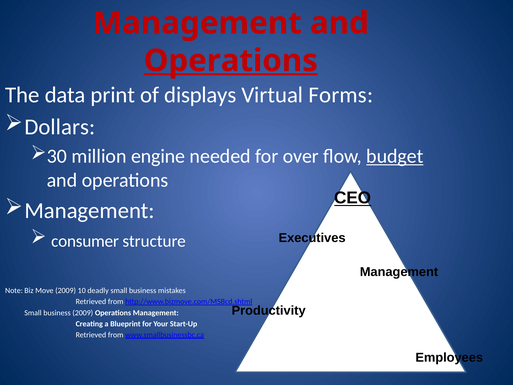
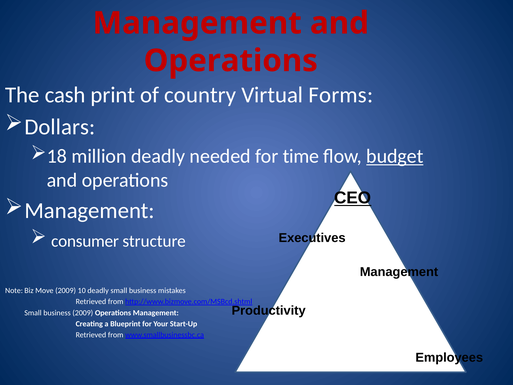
Operations underline: present -> none (231, 61)
data: data -> cash (65, 95)
displays: displays -> country (200, 95)
30: 30 -> 18 (57, 156)
million engine: engine -> deadly (158, 156)
over: over -> time (301, 156)
